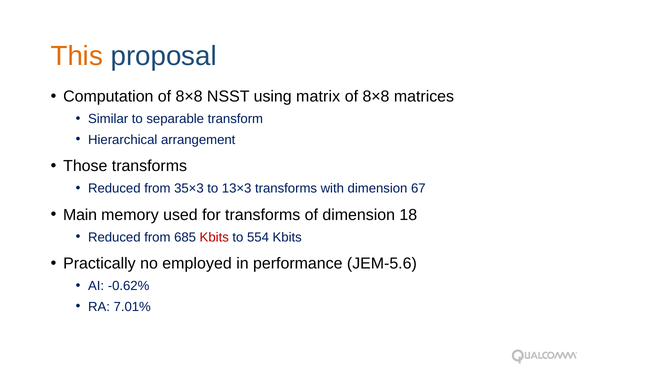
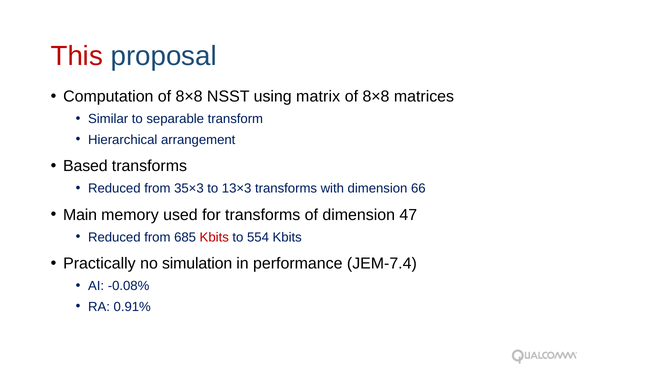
This colour: orange -> red (77, 56)
Those: Those -> Based (85, 166)
67: 67 -> 66 (418, 188)
18: 18 -> 47 (408, 215)
employed: employed -> simulation (197, 264)
JEM-5.6: JEM-5.6 -> JEM-7.4 (382, 264)
-0.62%: -0.62% -> -0.08% (129, 286)
7.01%: 7.01% -> 0.91% (132, 307)
